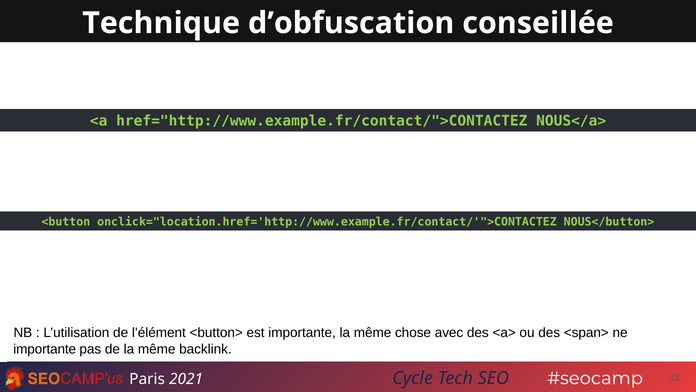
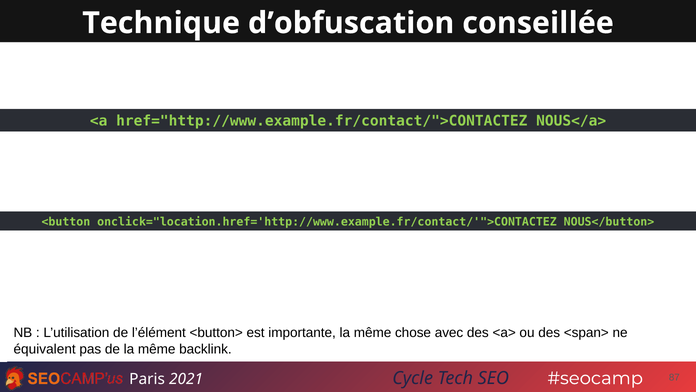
importante: importante -> équivalent (45, 349)
33: 33 -> 87 (674, 377)
